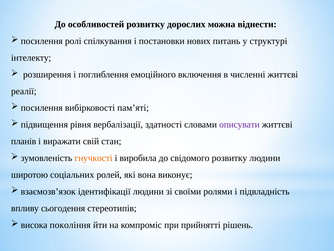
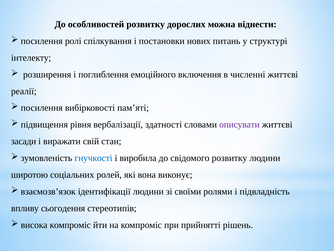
планів: планів -> засади (24, 141)
гнучкості colour: orange -> blue (93, 158)
висока покоління: покоління -> компроміс (70, 225)
